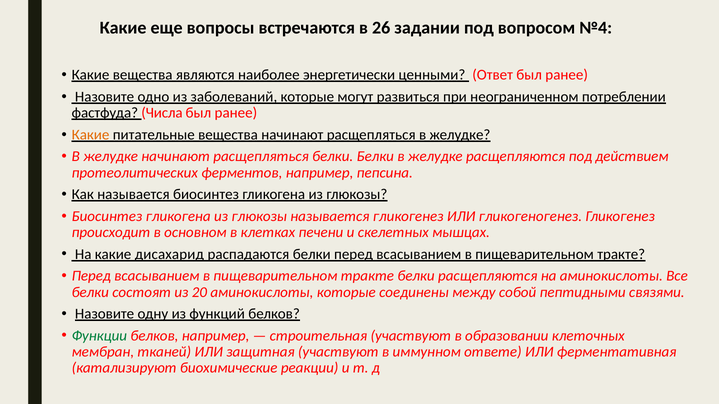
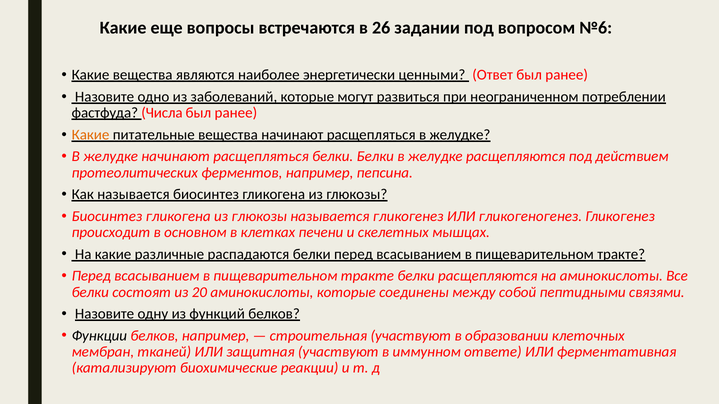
№4: №4 -> №6 (596, 28)
дисахарид: дисахарид -> различные (169, 254)
Функции colour: green -> black (99, 336)
